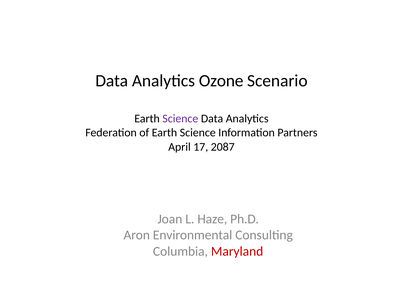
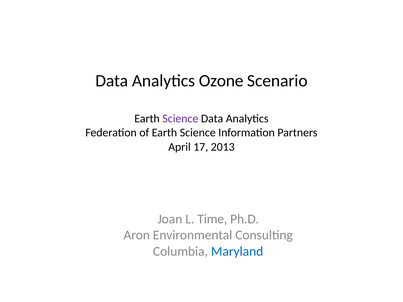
2087: 2087 -> 2013 (223, 147)
Haze: Haze -> Time (212, 219)
Maryland colour: red -> blue (237, 251)
